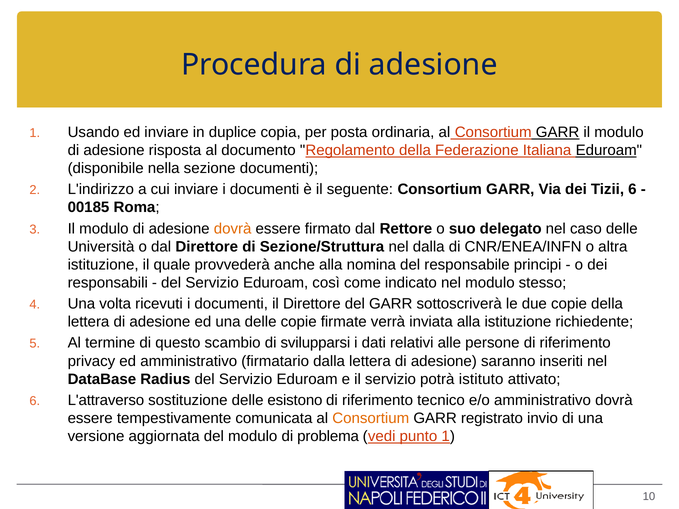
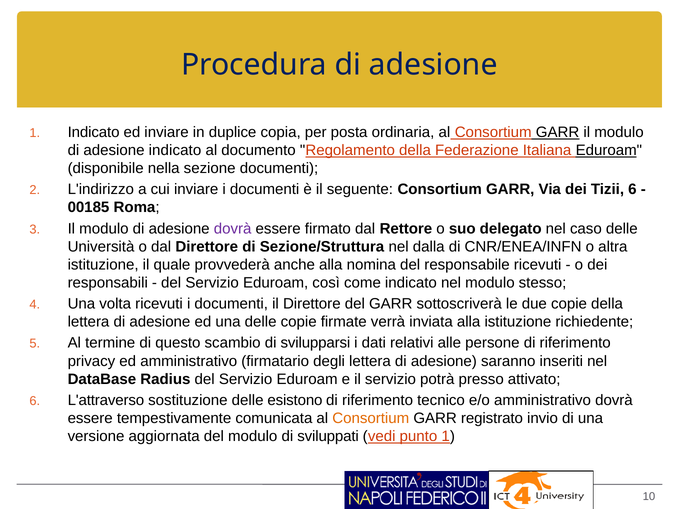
1 Usando: Usando -> Indicato (94, 132)
adesione risposta: risposta -> indicato (175, 150)
dovrà colour: orange -> purple (233, 229)
responsabile principi: principi -> ricevuti (538, 265)
firmatario dalla: dalla -> degli (329, 361)
istituto: istituto -> presso (481, 379)
problema: problema -> sviluppati (328, 437)
